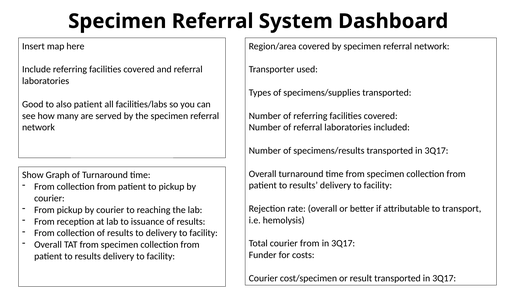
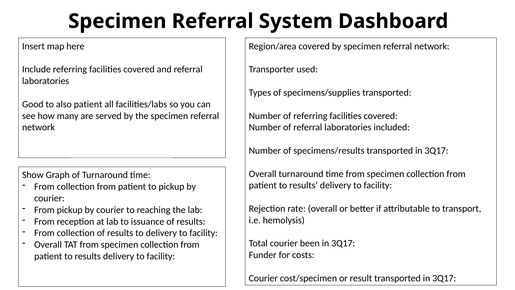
courier from: from -> been (310, 243)
